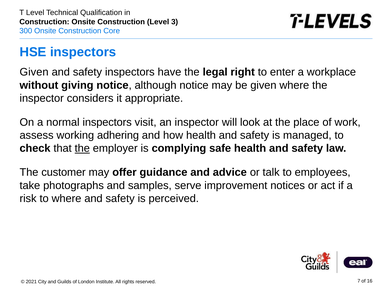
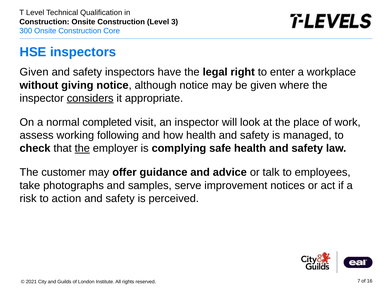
considers underline: none -> present (90, 98)
normal inspectors: inspectors -> completed (107, 122)
adhering: adhering -> following (118, 135)
to where: where -> action (66, 198)
